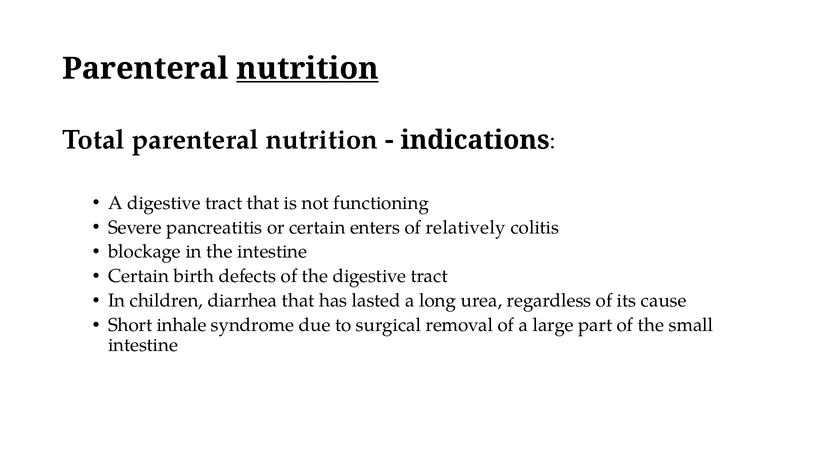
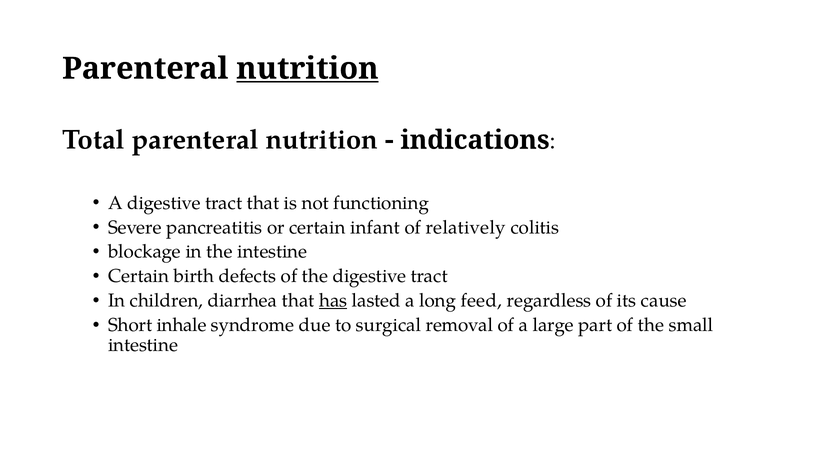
enters: enters -> infant (375, 227)
has underline: none -> present (333, 301)
urea: urea -> feed (481, 301)
